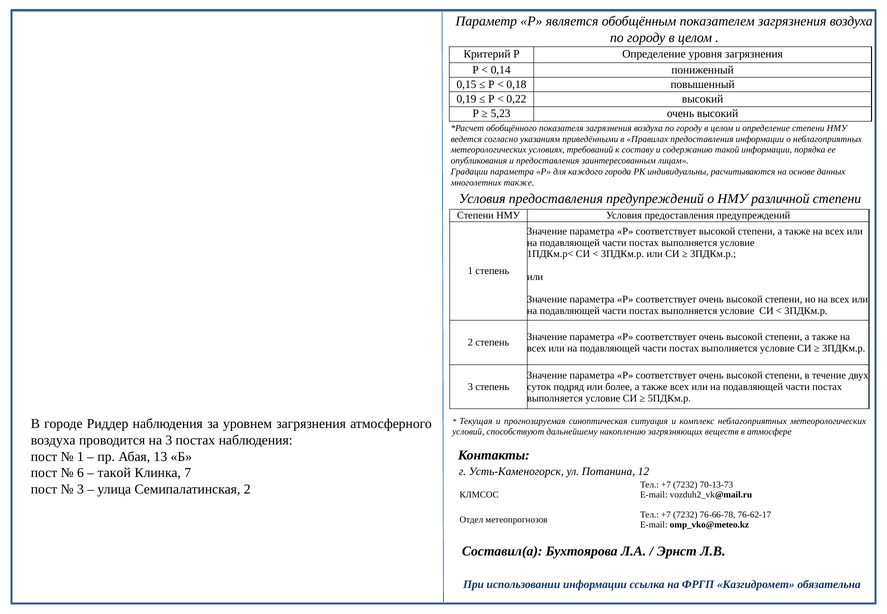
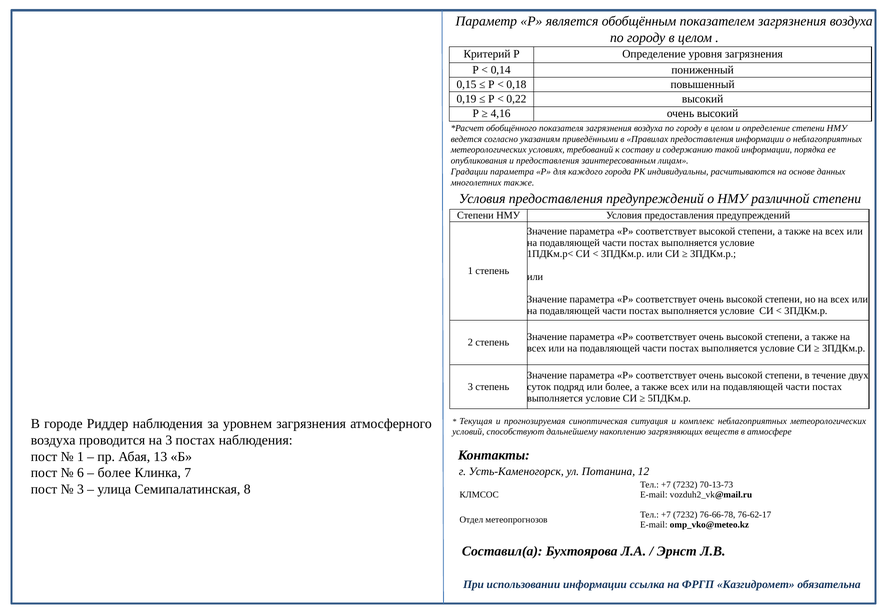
5,23: 5,23 -> 4,16 (501, 114)
такой: такой -> более (114, 473)
Семипалатинская 2: 2 -> 8 (247, 489)
